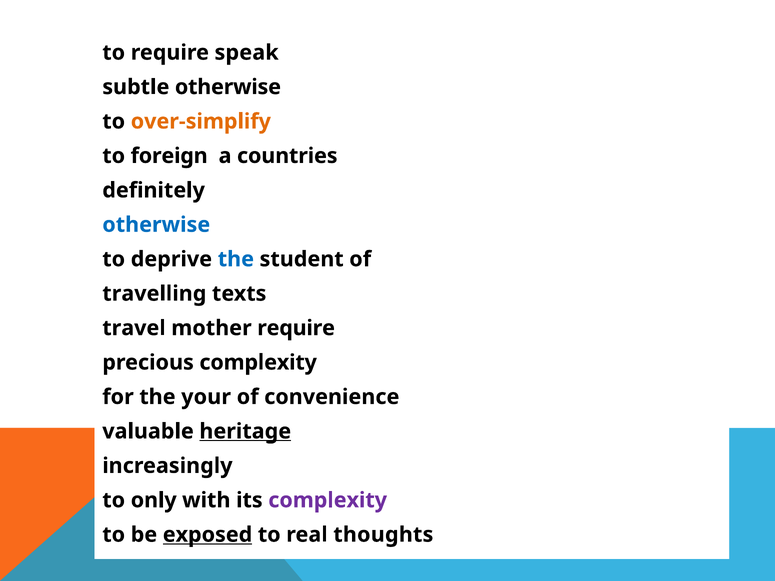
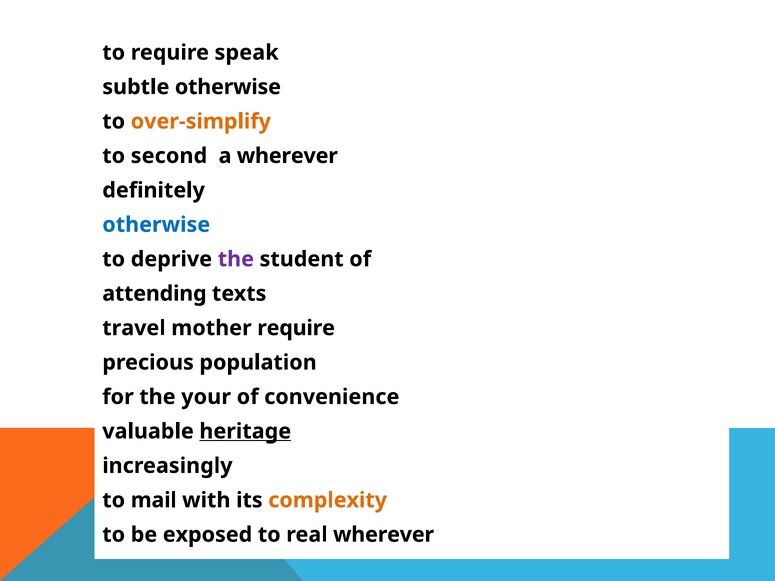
foreign: foreign -> second (169, 156)
a countries: countries -> wherever (287, 156)
the colour: blue -> purple (236, 259)
travelling: travelling -> attending (154, 294)
precious complexity: complexity -> population (258, 363)
only: only -> mail (154, 500)
complexity colour: purple -> orange (328, 500)
exposed underline: present -> none (208, 535)
real thoughts: thoughts -> wherever (384, 535)
